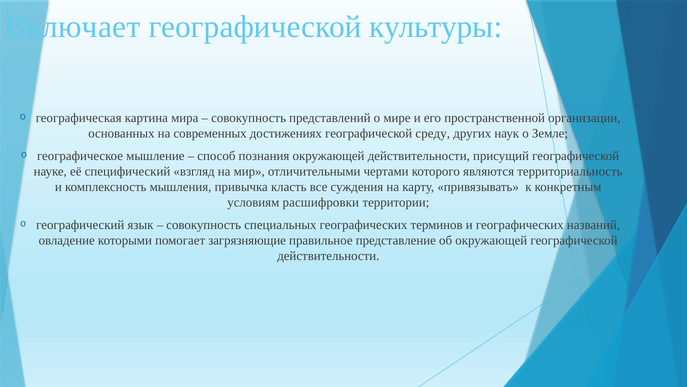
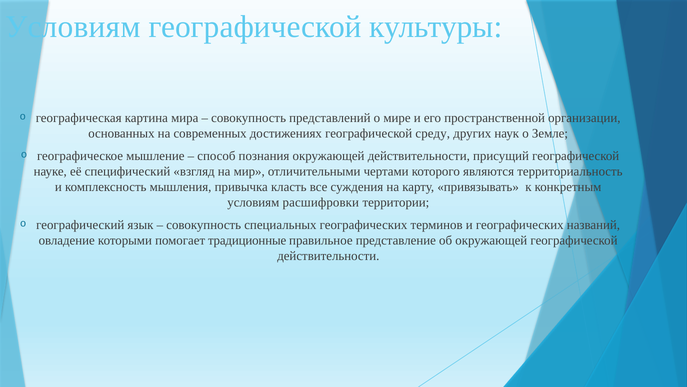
Включает: Включает -> Условиям (73, 27)
загрязняющие: загрязняющие -> традиционные (247, 240)
